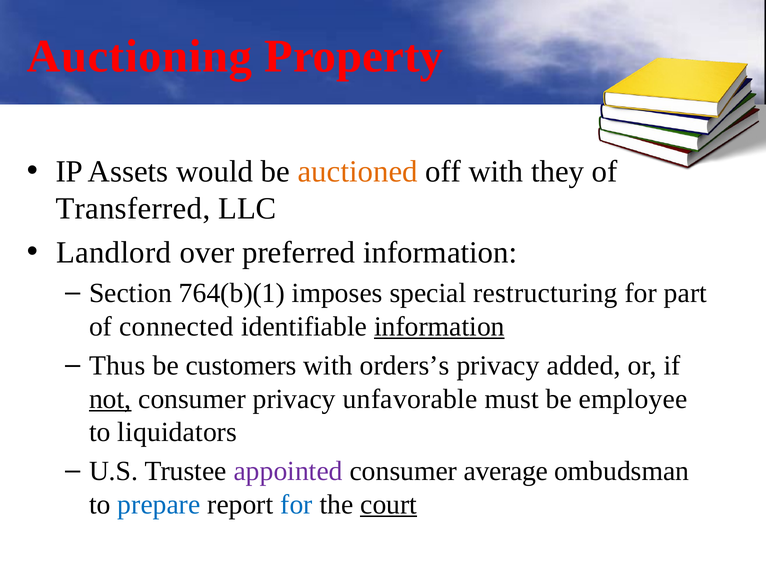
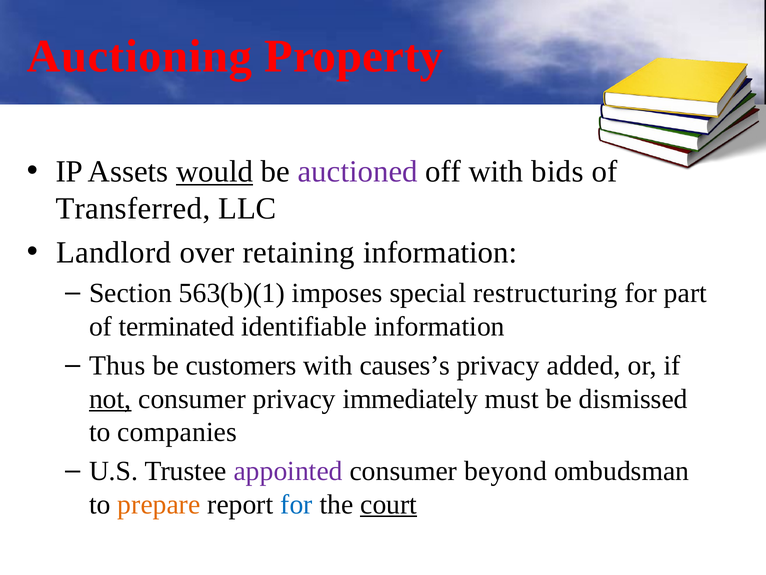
would underline: none -> present (215, 171)
auctioned colour: orange -> purple (358, 171)
they: they -> bids (558, 171)
preferred: preferred -> retaining (299, 252)
764(b)(1: 764(b)(1 -> 563(b)(1 (232, 293)
connected: connected -> terminated (177, 326)
information underline: present -> none (439, 326)
orders’s: orders’s -> causes’s (405, 365)
unfavorable: unfavorable -> immediately (410, 399)
employee: employee -> dismissed (633, 399)
liquidators: liquidators -> companies (177, 432)
average: average -> beyond (506, 471)
prepare colour: blue -> orange (159, 504)
